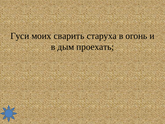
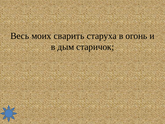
Гуси: Гуси -> Весь (20, 36)
проехать: проехать -> старичок (95, 47)
